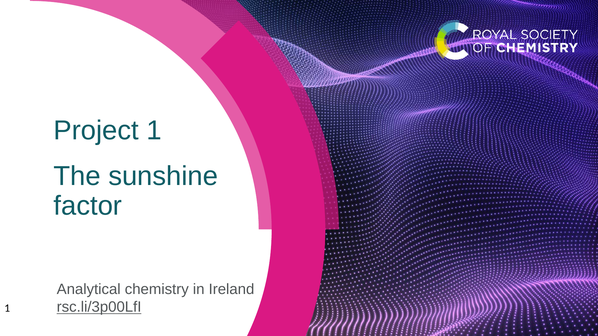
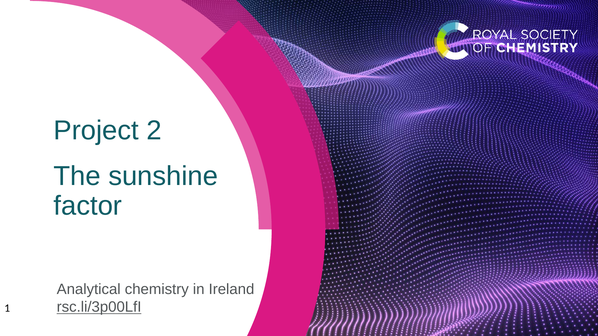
Project 1: 1 -> 2 (154, 131)
